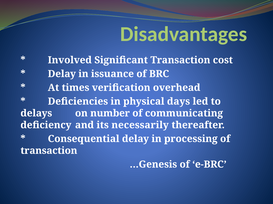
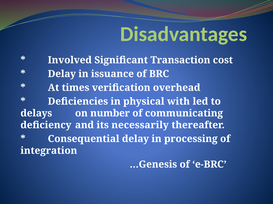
days: days -> with (178, 102)
transaction: transaction -> integration (49, 151)
